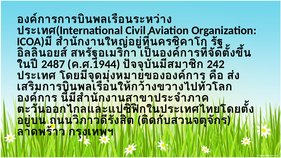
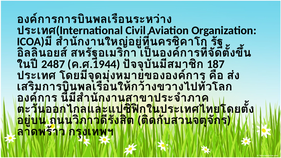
242: 242 -> 187 (216, 64)
